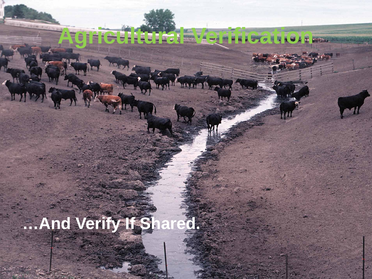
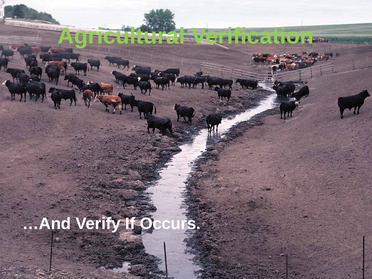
Shared: Shared -> Occurs (170, 224)
